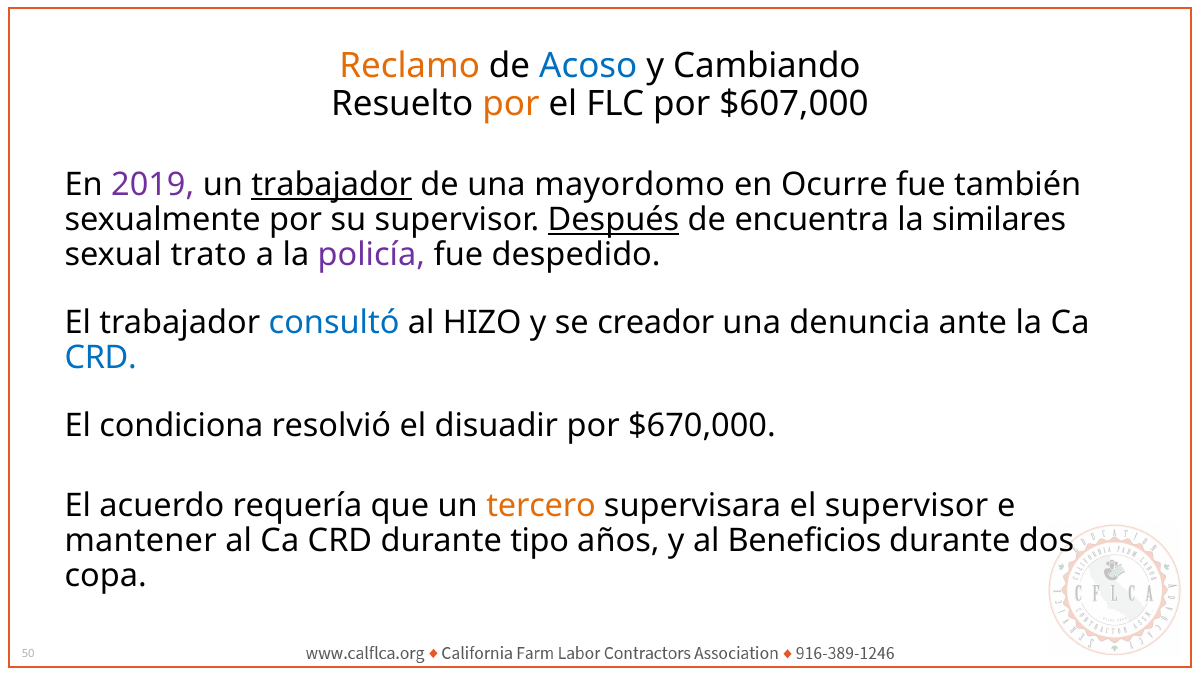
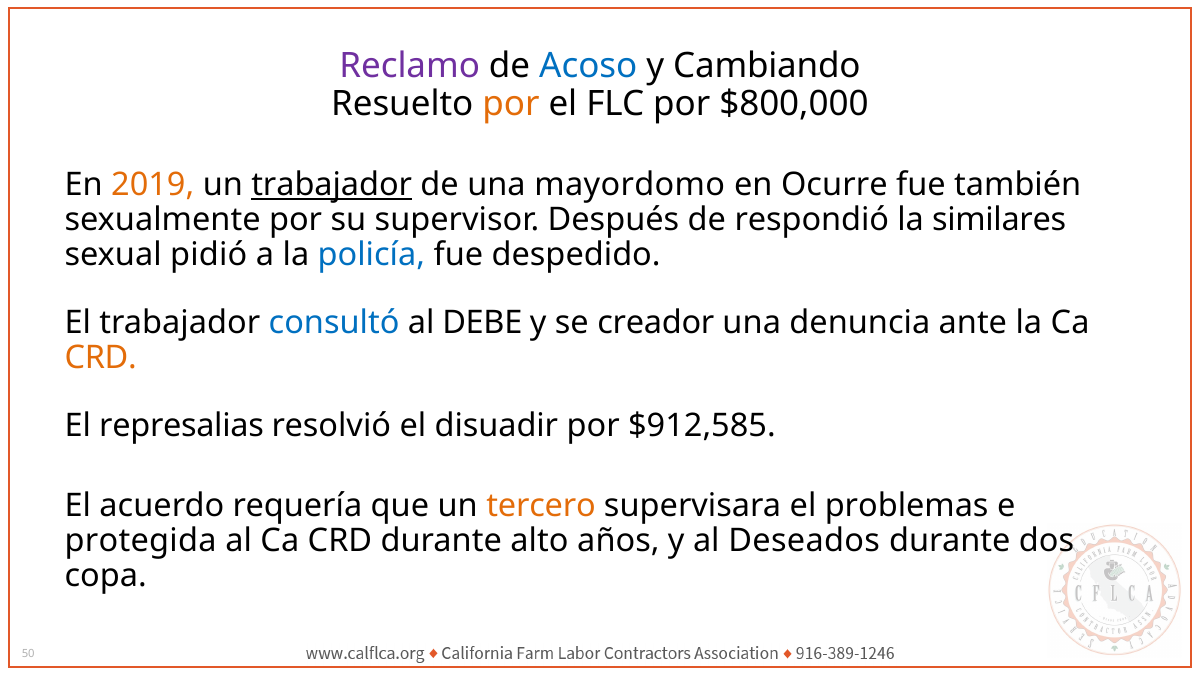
Reclamo colour: orange -> purple (410, 66)
$607,000: $607,000 -> $800,000 (794, 104)
2019 colour: purple -> orange (153, 185)
Después underline: present -> none (613, 220)
encuentra: encuentra -> respondió (812, 220)
trato: trato -> pidió (209, 255)
policía colour: purple -> blue (371, 255)
HIZO: HIZO -> DEBE (482, 323)
CRD colour: blue -> orange (101, 358)
condiciona: condiciona -> represalias (182, 426)
$670,000: $670,000 -> $912,585 (702, 426)
el supervisor: supervisor -> problemas (907, 506)
mantener: mantener -> protegida (141, 541)
tipo: tipo -> alto (539, 541)
Beneficios: Beneficios -> Deseados (804, 541)
